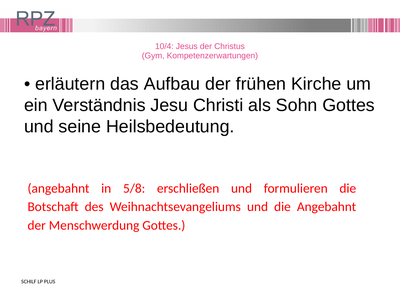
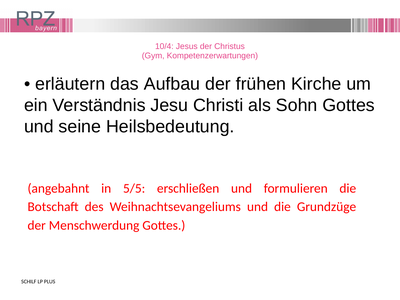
5/8: 5/8 -> 5/5 (134, 188)
die Angebahnt: Angebahnt -> Grundzüge (327, 207)
